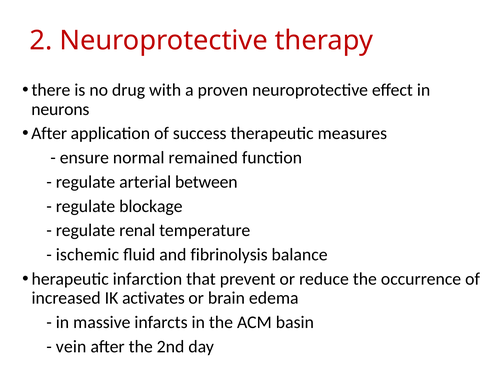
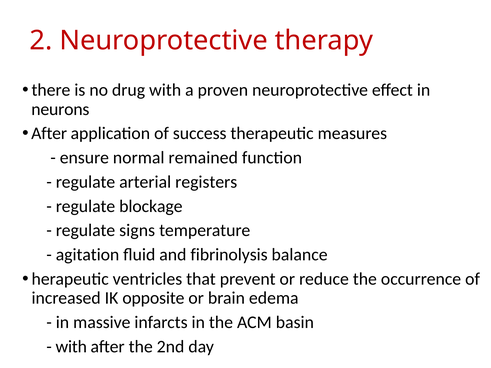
between: between -> registers (206, 182)
renal: renal -> signs (137, 231)
ischemic: ischemic -> agitation (88, 255)
infarction: infarction -> ventricles (147, 279)
activates: activates -> opposite (153, 298)
vein: vein -> with (71, 347)
